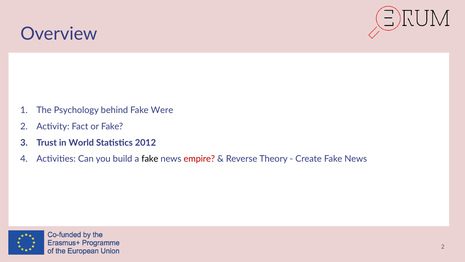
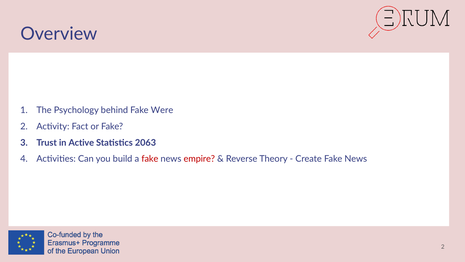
World: World -> Active (81, 142)
2012: 2012 -> 2063 (145, 142)
fake colour: black -> red (150, 159)
